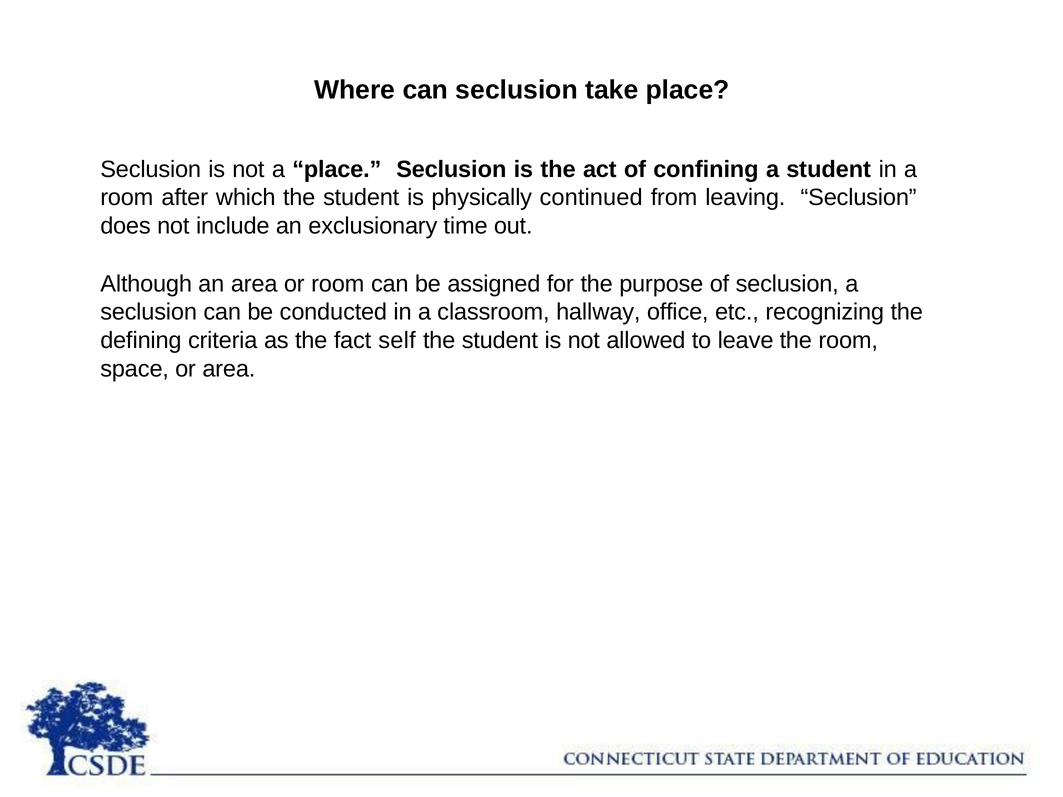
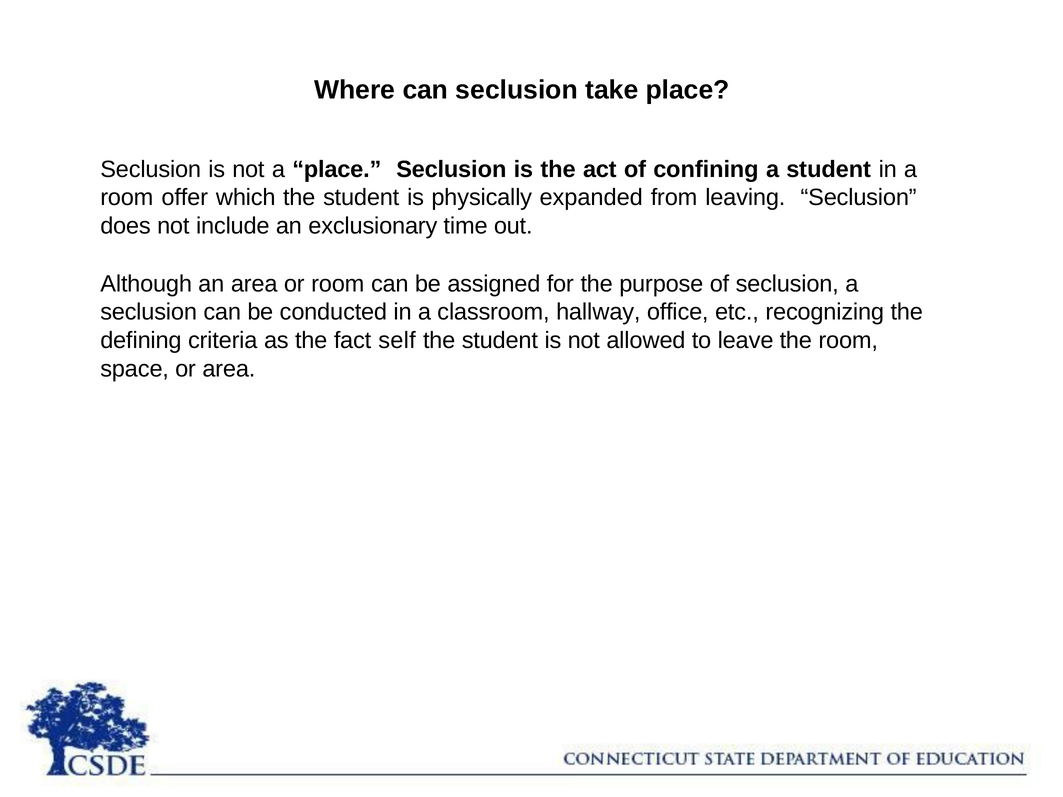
after: after -> offer (185, 198)
continued: continued -> expanded (591, 198)
